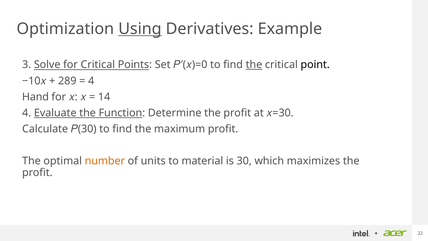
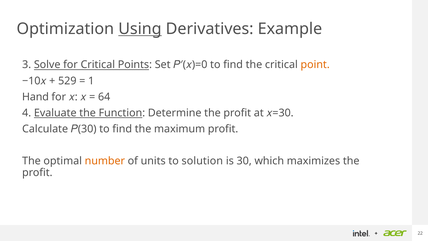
the underline: present -> none (254, 65)
point colour: black -> orange (315, 65)
289: 289 -> 529 (67, 81)
4: 4 -> 1 (91, 81)
14: 14 -> 64 (104, 97)
material: material -> solution (202, 161)
